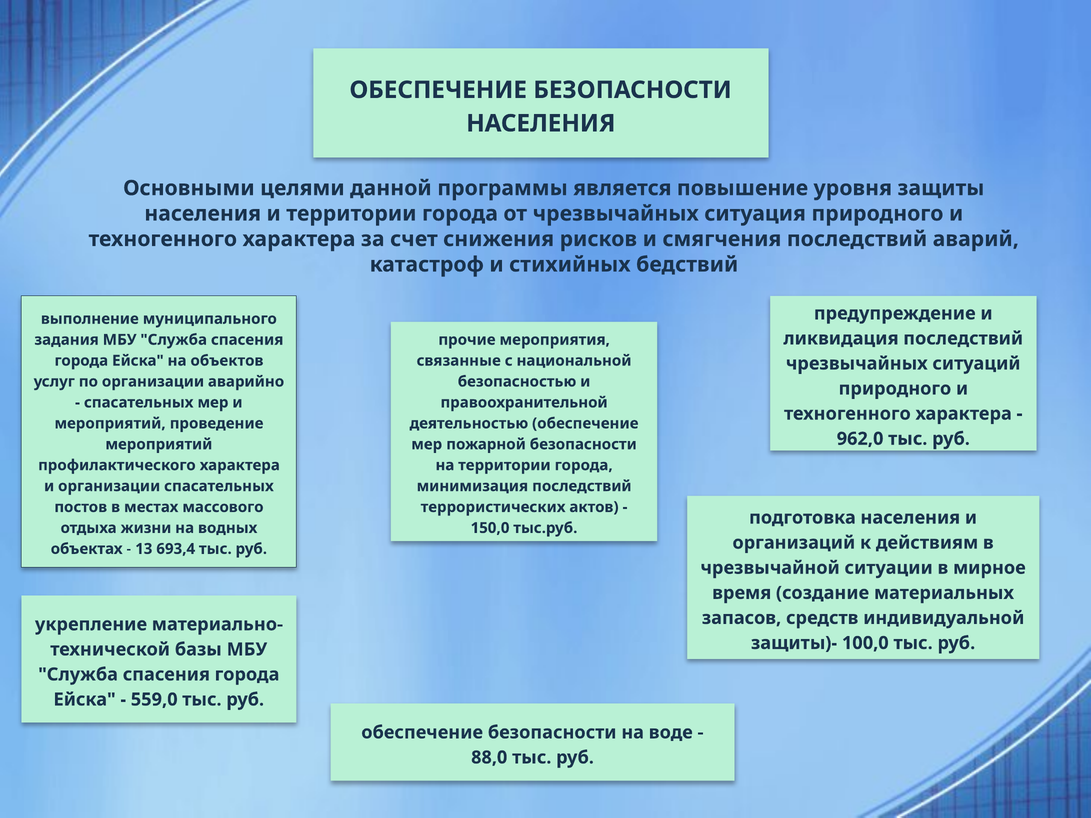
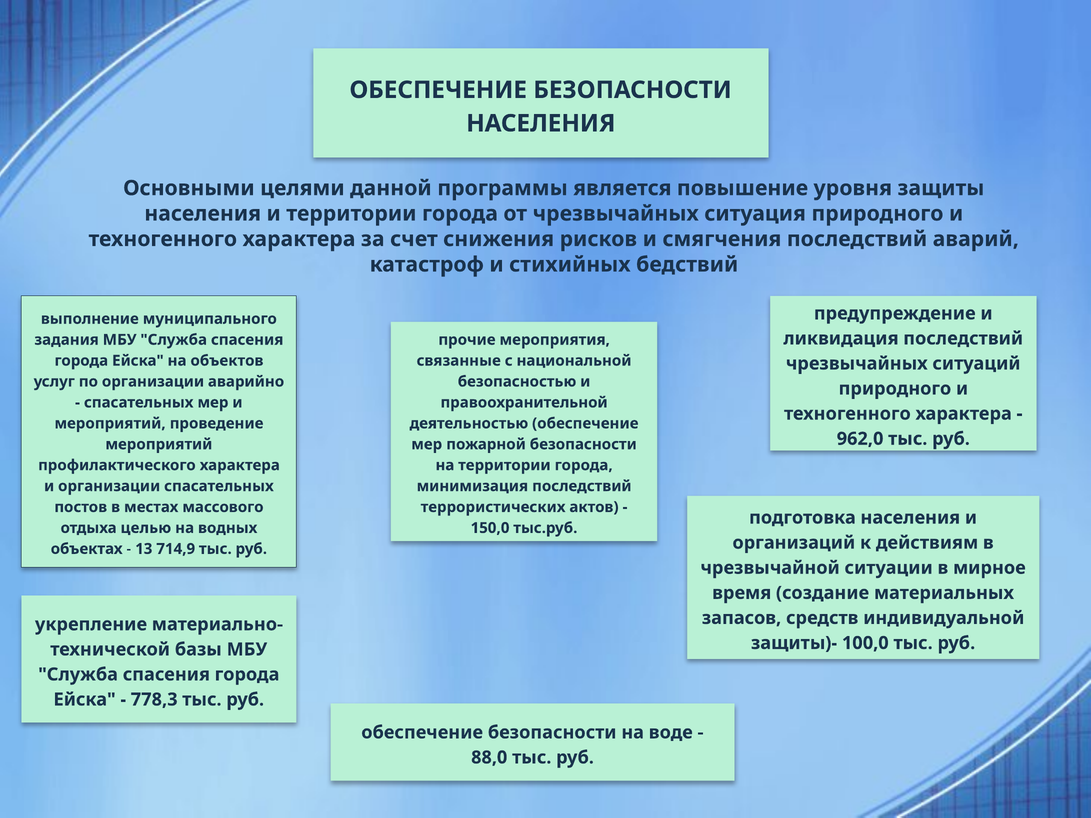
жизни: жизни -> целью (146, 528)
693,4: 693,4 -> 714,9 (176, 549)
559,0: 559,0 -> 778,3 (154, 700)
